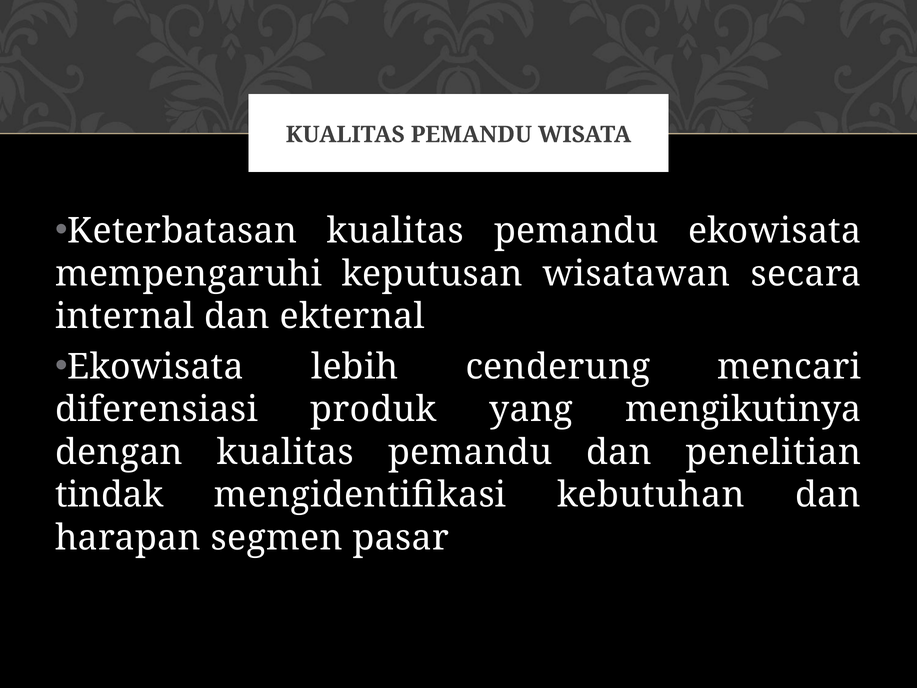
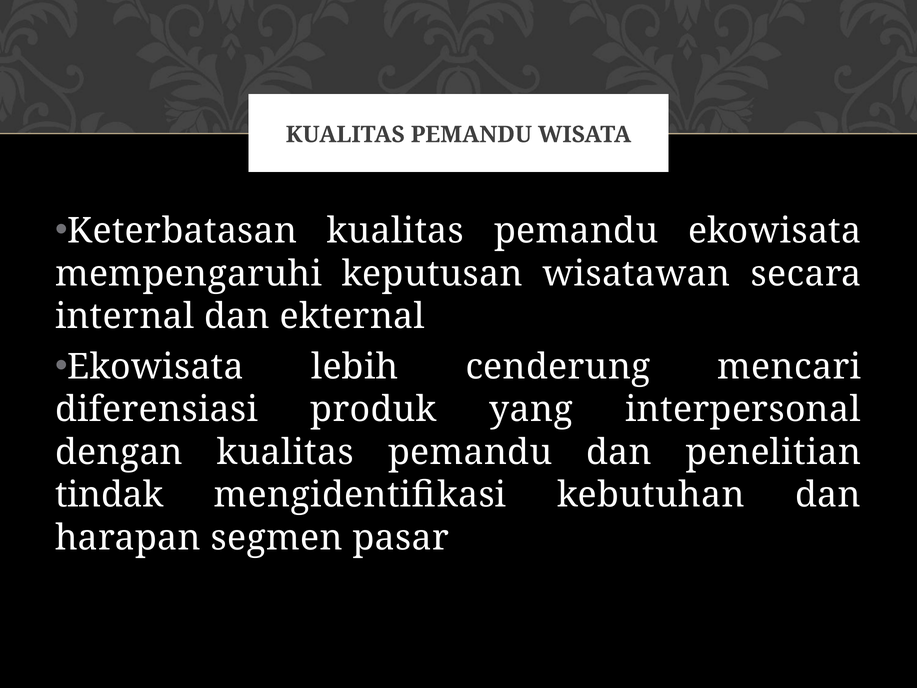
mengikutinya: mengikutinya -> interpersonal (743, 410)
